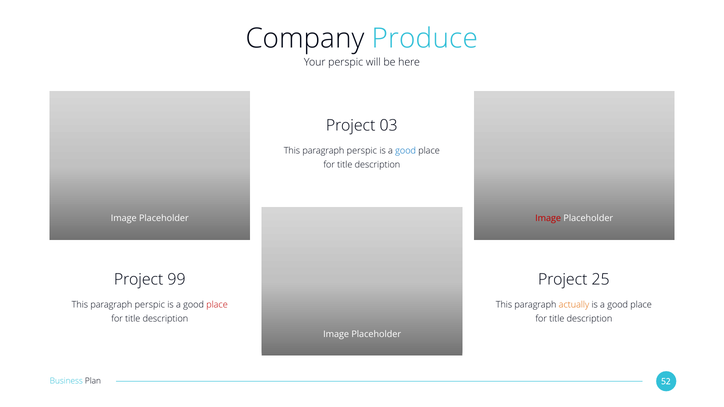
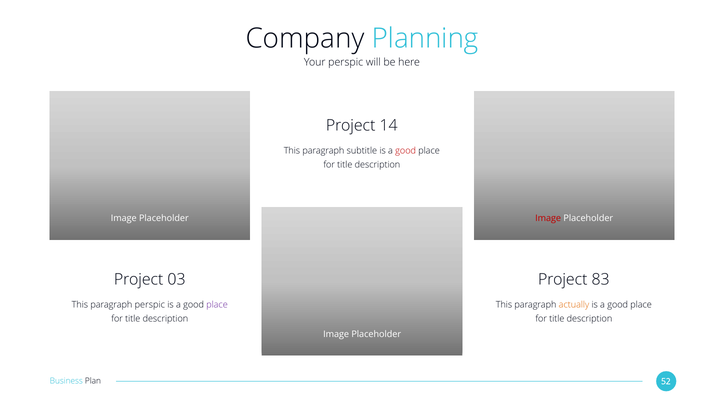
Produce: Produce -> Planning (425, 38)
03: 03 -> 14 (389, 126)
perspic: perspic -> subtitle (362, 151)
good colour: blue -> red (406, 151)
99: 99 -> 03 (177, 280)
25: 25 -> 83 (601, 280)
place colour: red -> purple (217, 305)
